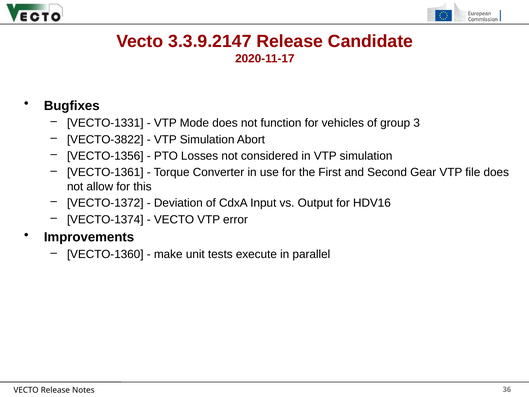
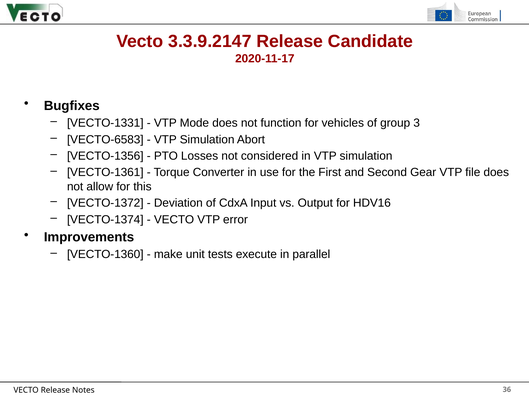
VECTO-3822: VECTO-3822 -> VECTO-6583 (105, 139)
